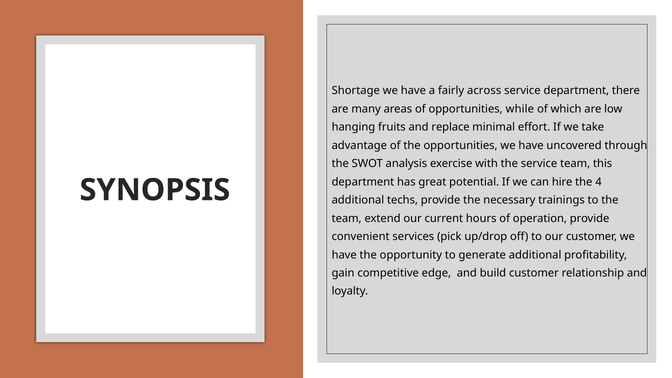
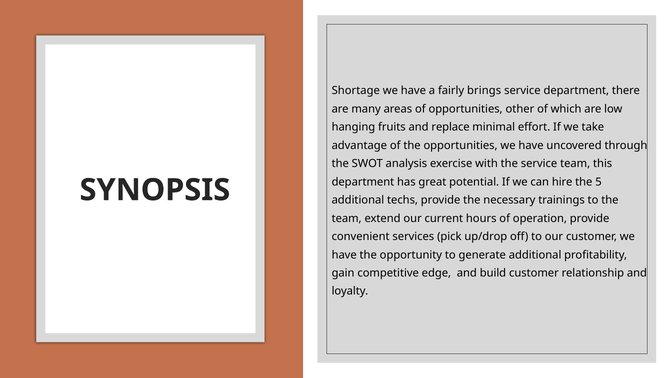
across: across -> brings (484, 91)
while: while -> other (520, 109)
4: 4 -> 5 (599, 182)
